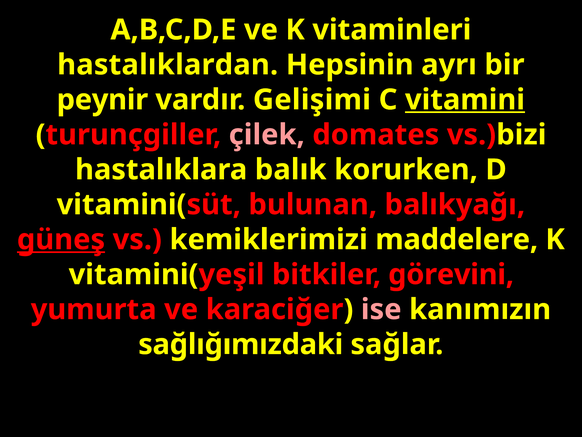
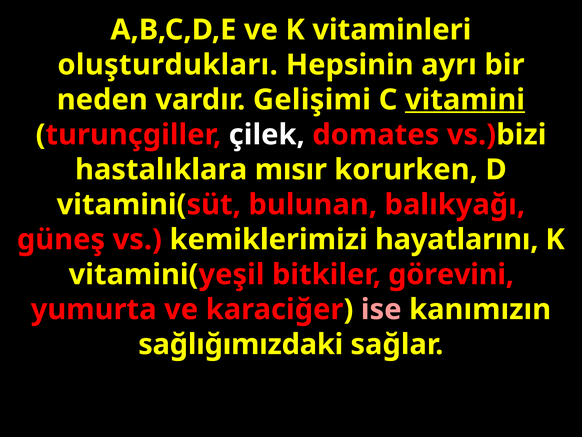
hastalıklardan: hastalıklardan -> oluşturdukları (168, 65)
peynir: peynir -> neden (102, 100)
çilek colour: pink -> white (267, 135)
balık: balık -> mısır (291, 169)
güneş underline: present -> none (61, 239)
maddelere: maddelere -> hayatlarını (457, 239)
